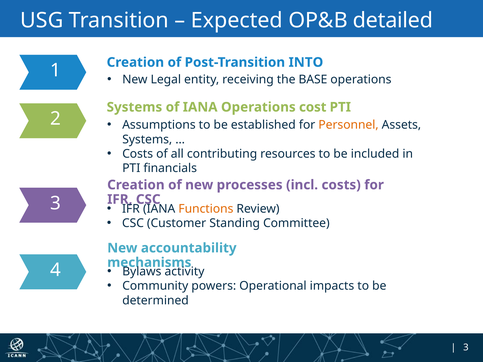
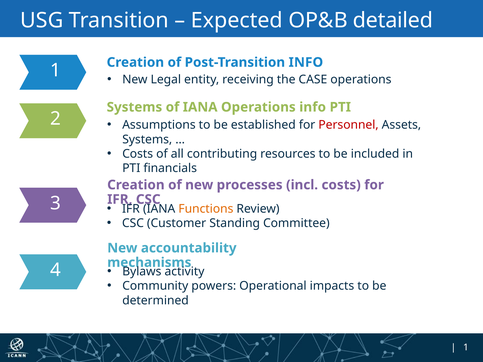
Post-Transition INTO: INTO -> INFO (306, 62)
BASE: BASE -> CASE (313, 80)
Operations cost: cost -> info (313, 107)
Personnel colour: orange -> red (349, 125)
3: 3 -> 1 (466, 347)
